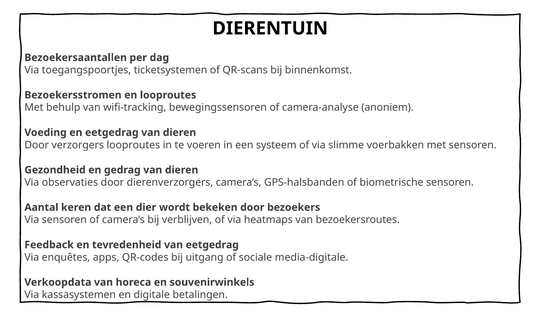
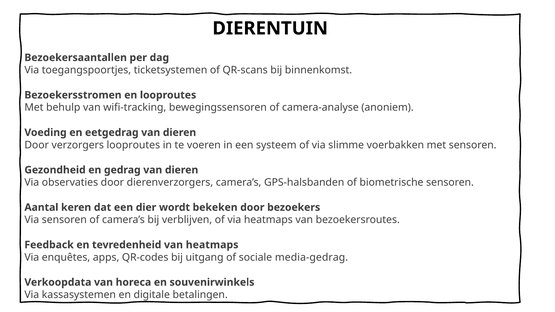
van eetgedrag: eetgedrag -> heatmaps (212, 245)
media-digitale: media-digitale -> media-gedrag (312, 257)
